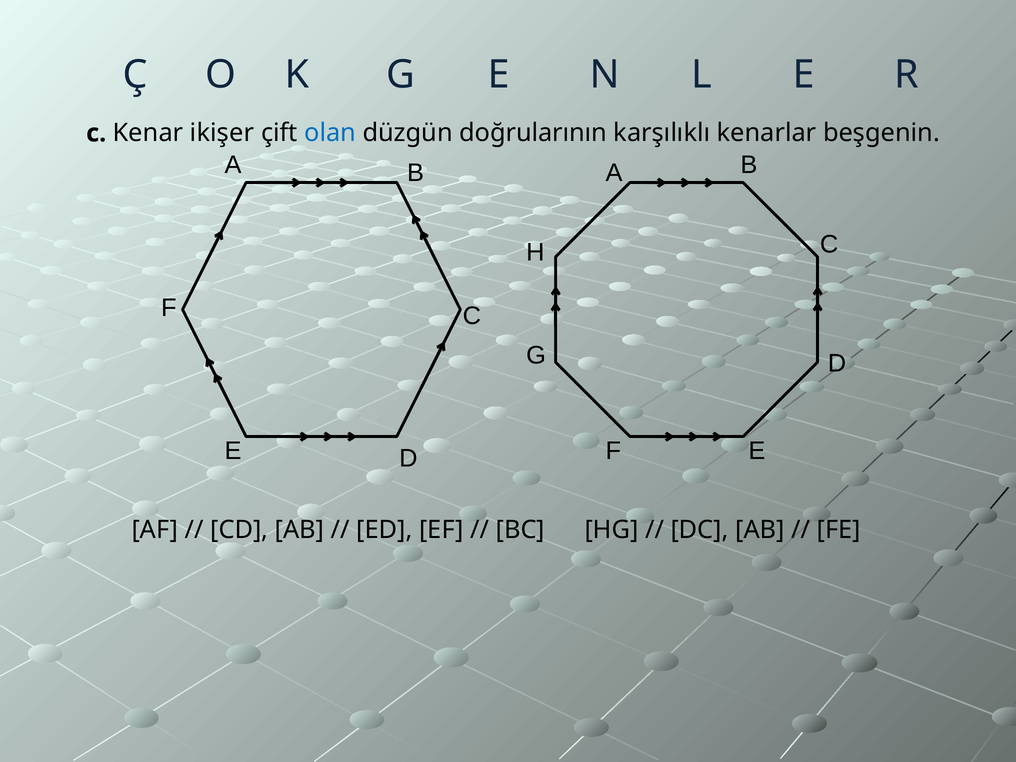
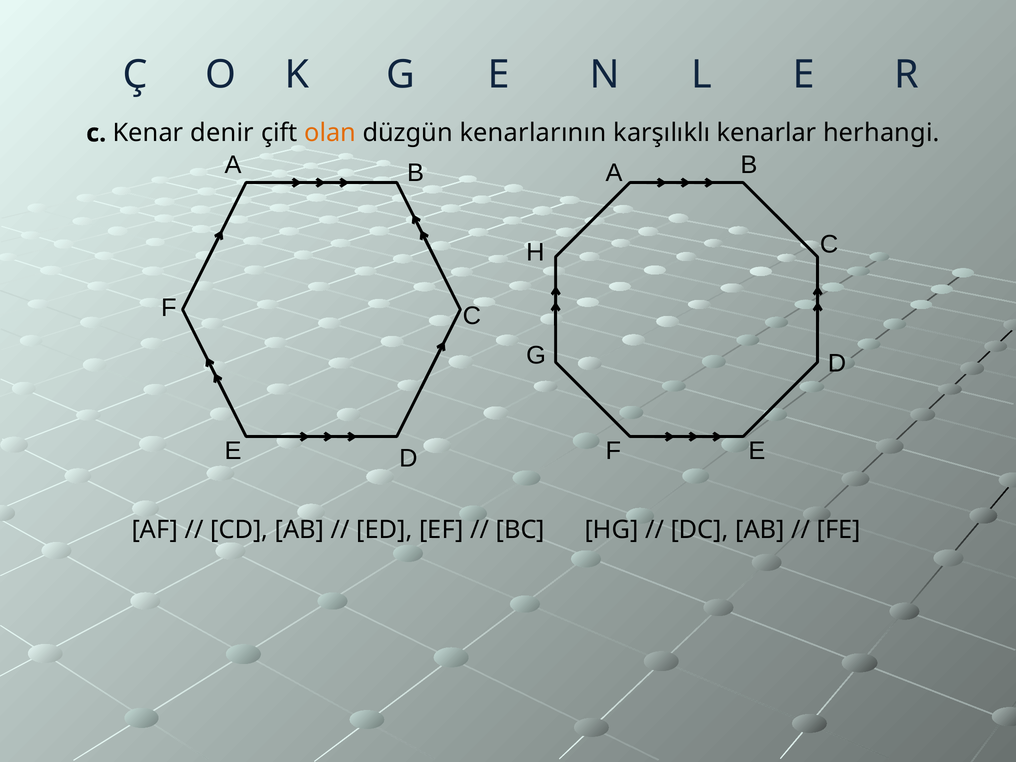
ikişer: ikişer -> denir (222, 133)
olan colour: blue -> orange (330, 133)
doğrularının: doğrularının -> kenarlarının (533, 133)
beşgenin: beşgenin -> herhangi (881, 133)
